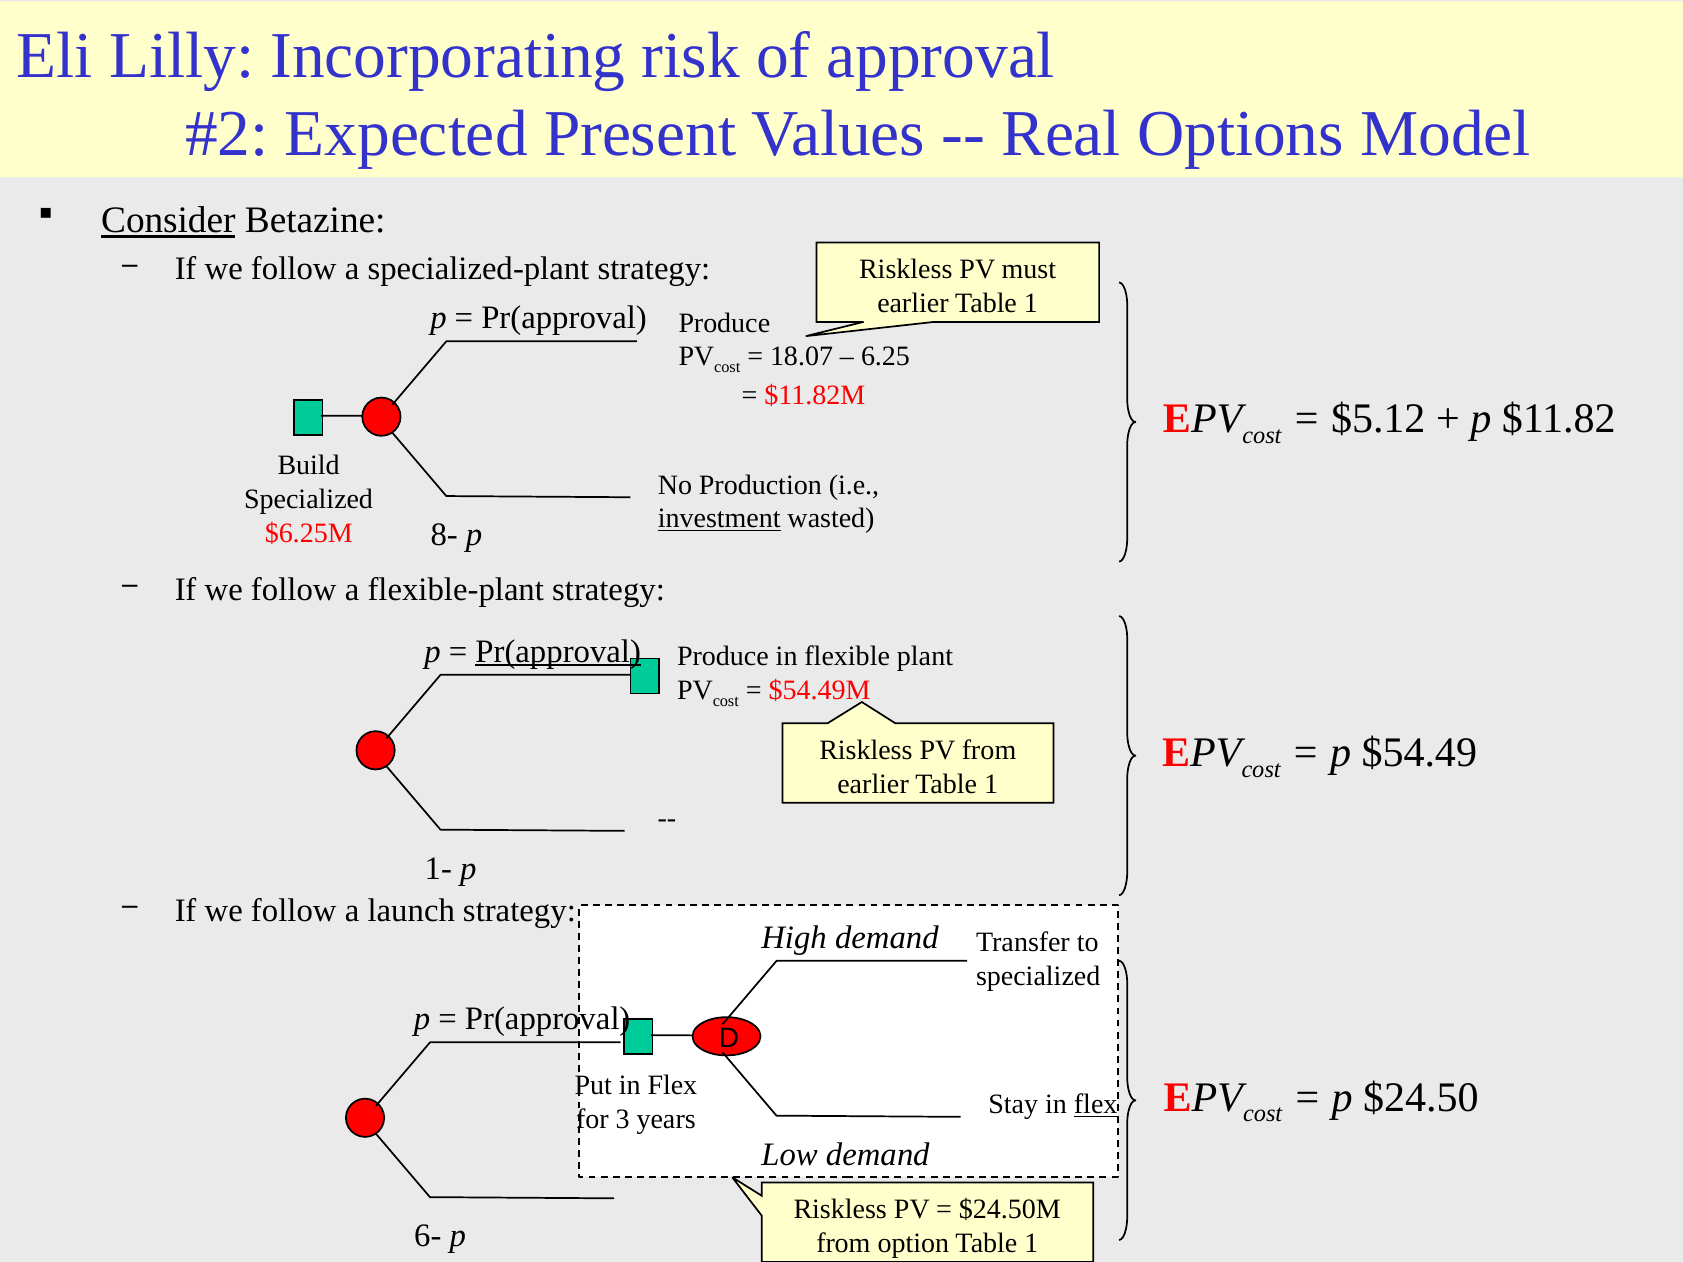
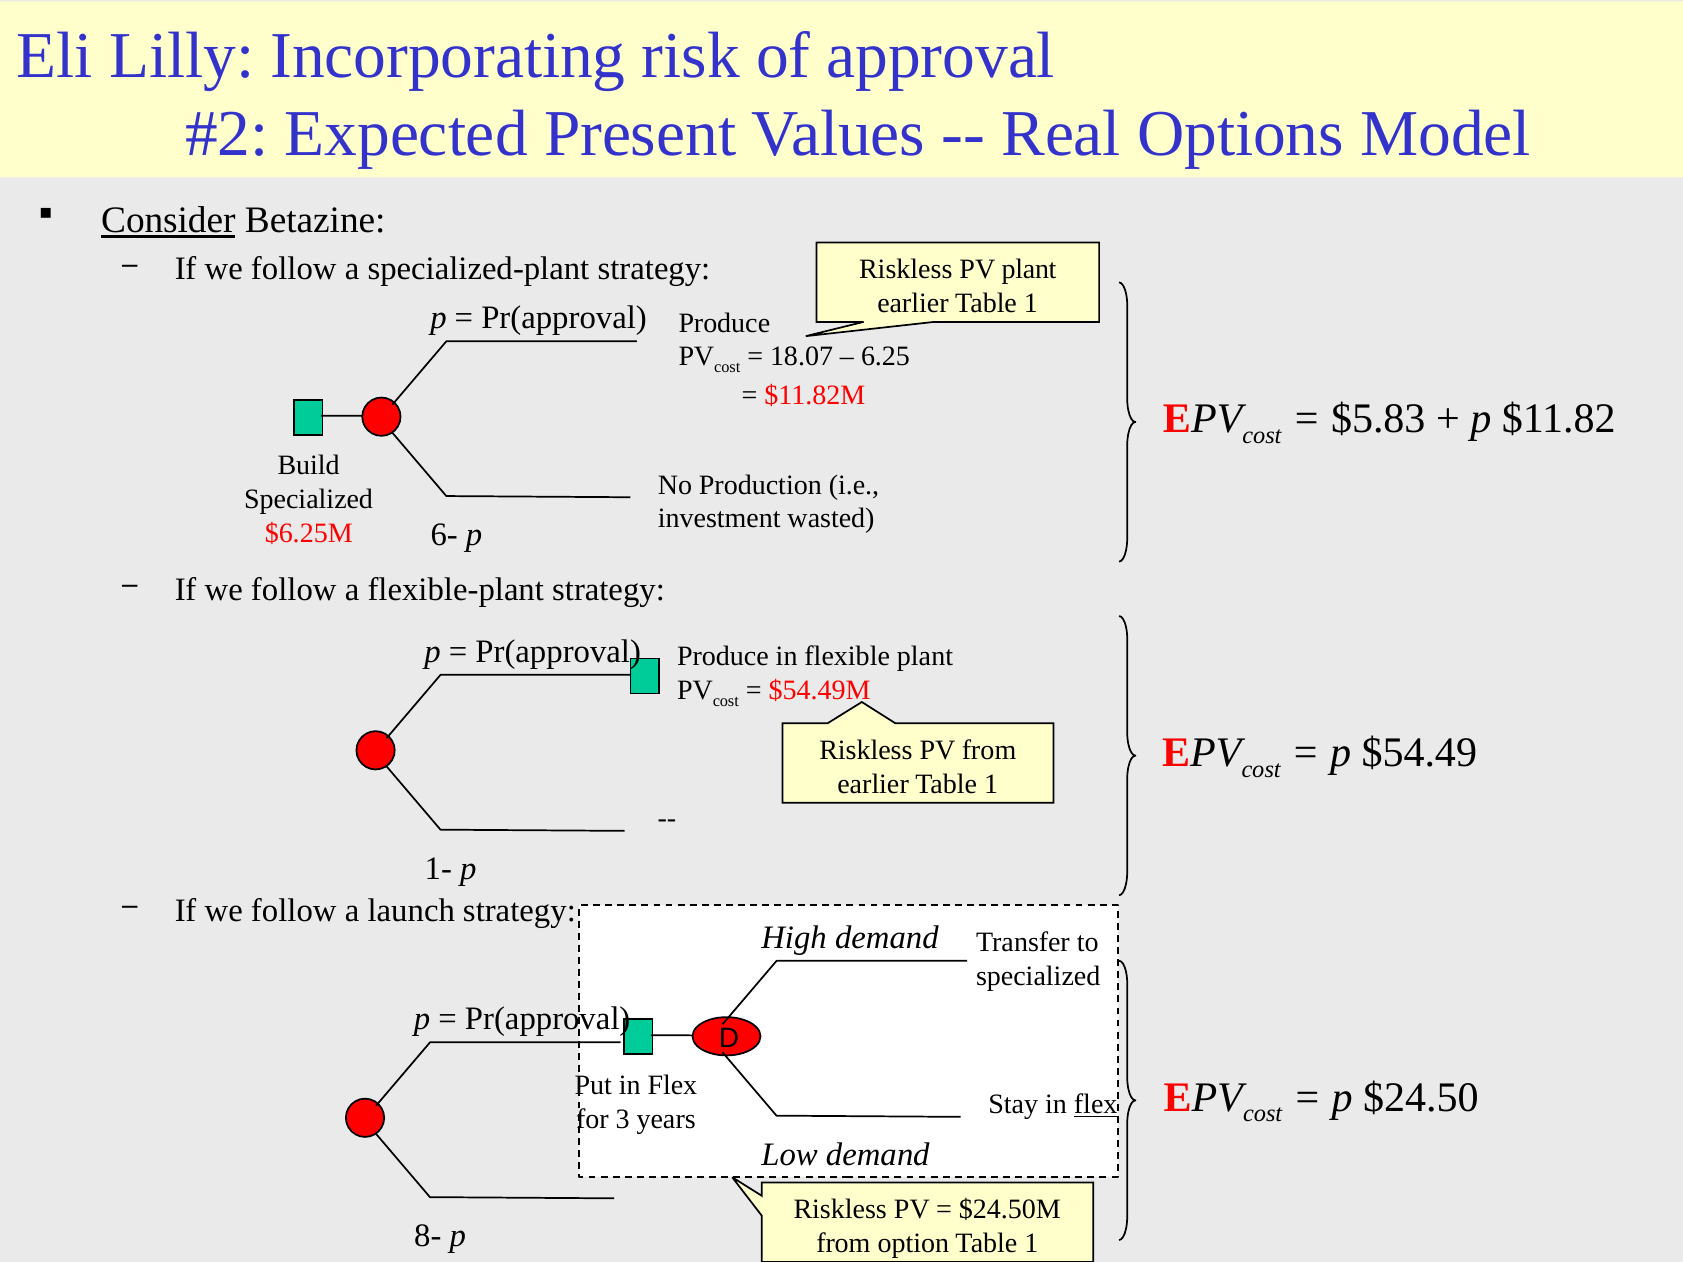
PV must: must -> plant (1029, 270)
$5.12: $5.12 -> $5.83 (1378, 419)
investment underline: present -> none (719, 519)
8-: 8- -> 6- (444, 535)
Pr(approval underline: present -> none (558, 651)
6-: 6- -> 8- (428, 1236)
